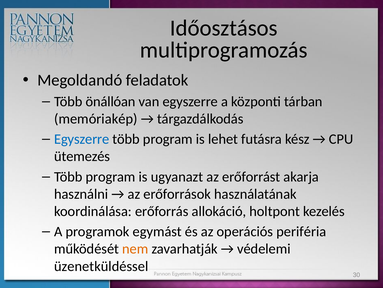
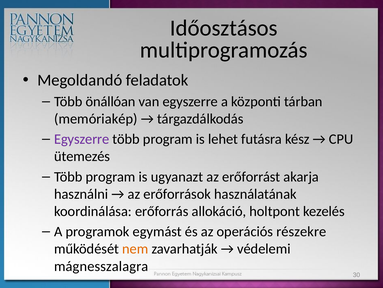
Egyszerre colour: blue -> purple (82, 139)
periféria: periféria -> részekre (301, 231)
üzenetküldéssel: üzenetküldéssel -> mágnesszalagra (101, 266)
